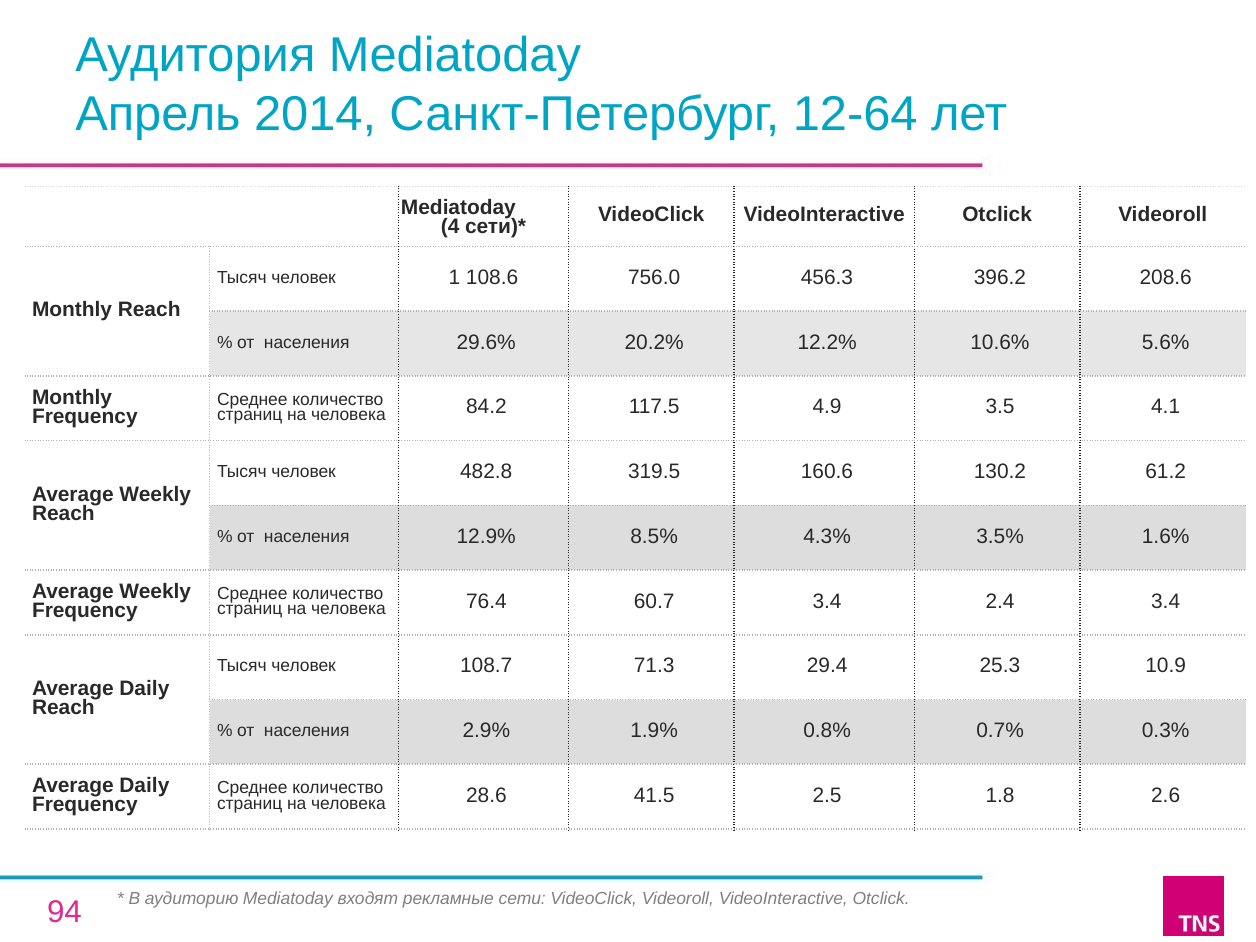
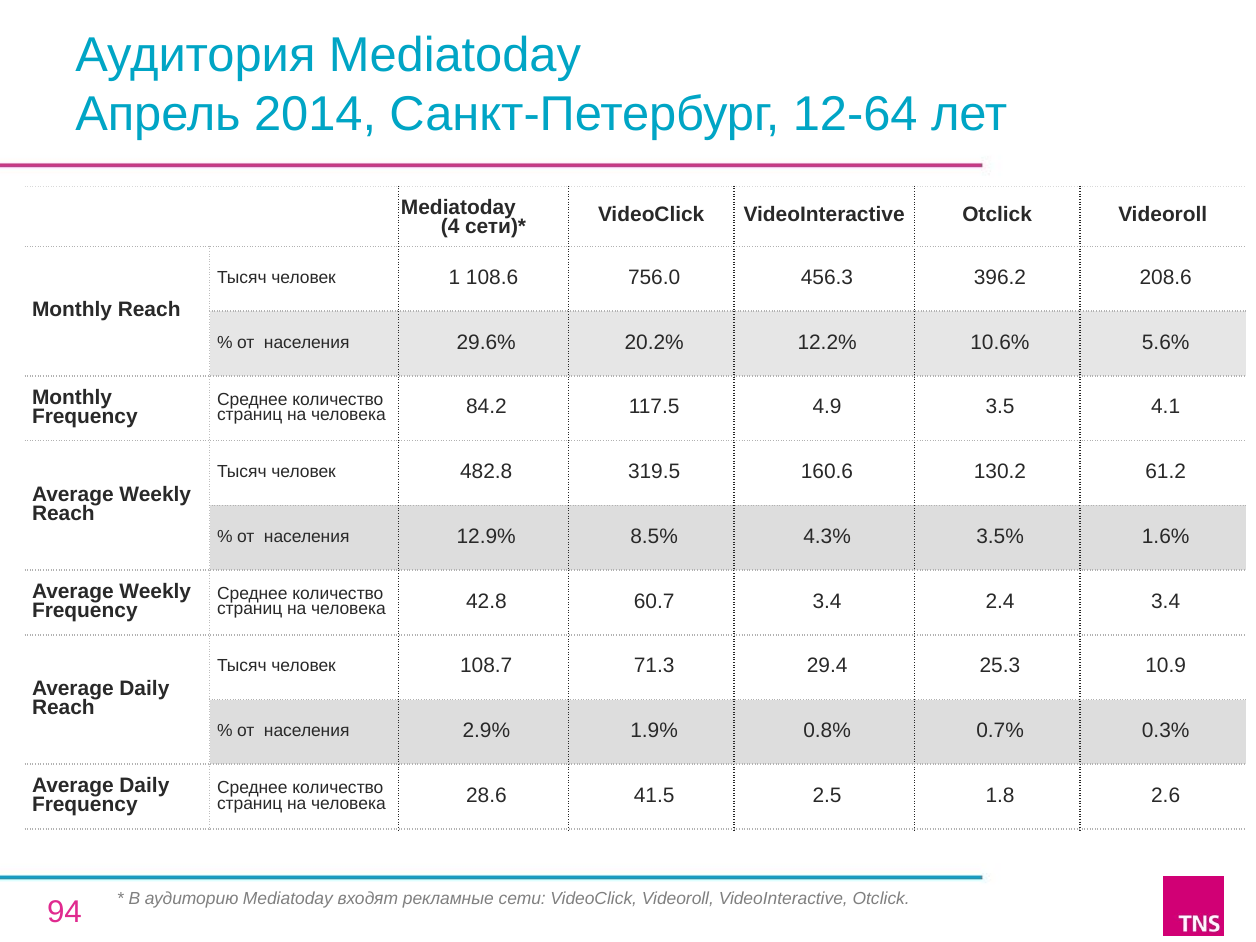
76.4: 76.4 -> 42.8 (486, 601)
